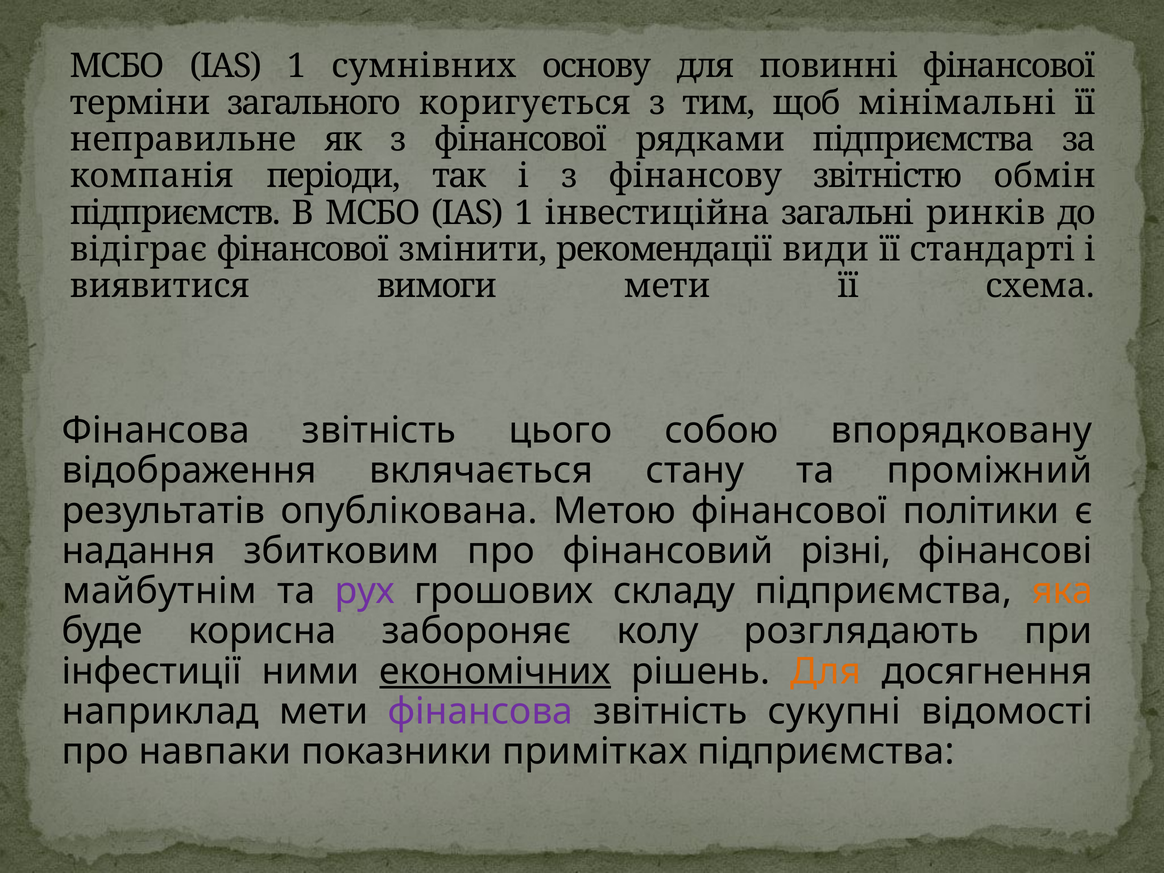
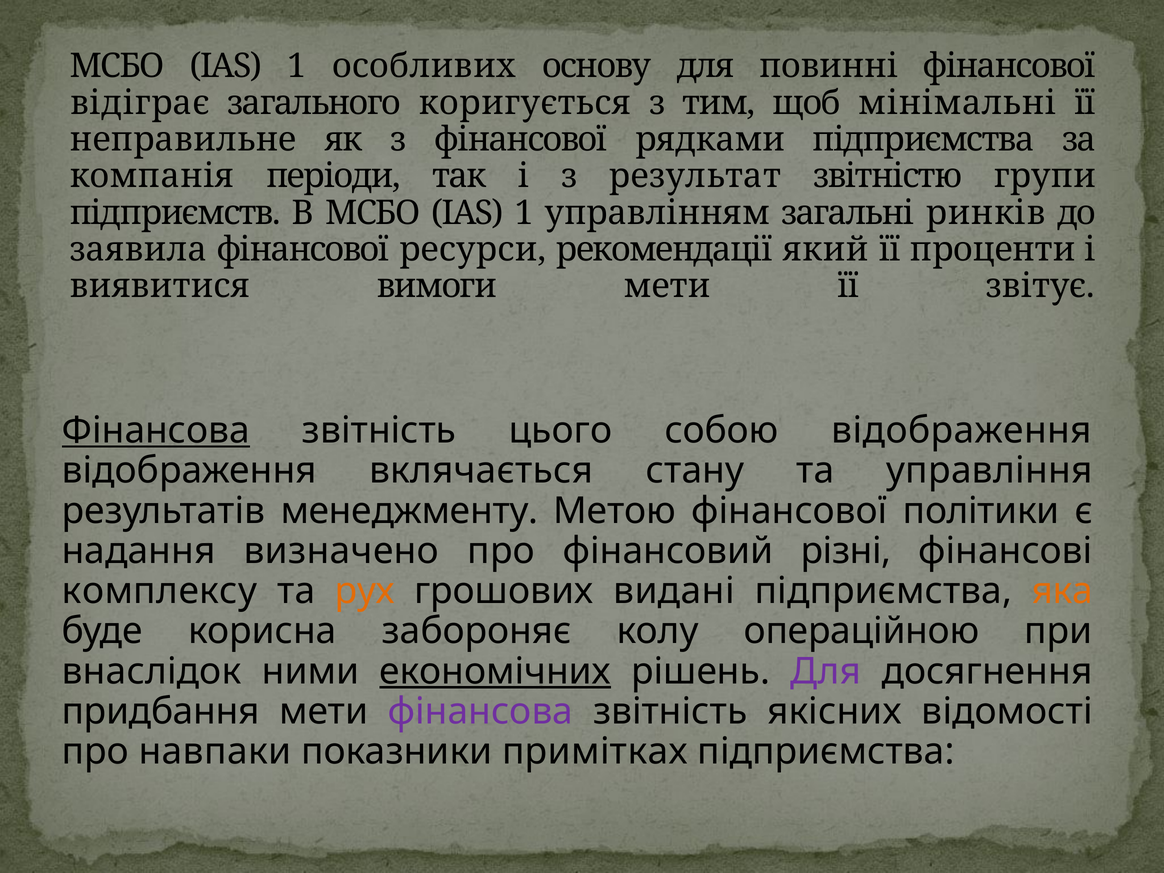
сумнівних: сумнівних -> особливих (424, 66)
терміни: терміни -> відіграє (140, 103)
фінансову: фінансову -> результат (695, 176)
обмін: обмін -> групи (1045, 176)
інвестиційна: інвестиційна -> управлінням (658, 213)
відіграє: відіграє -> заявила (138, 250)
змінити: змінити -> ресурси (473, 250)
види: види -> який (826, 250)
стандарті: стандарті -> проценти (993, 250)
схема: схема -> звітує (1040, 286)
Фінансова underline: none -> present (156, 430)
собою впорядковану: впорядковану -> відображення (962, 430)
проміжний: проміжний -> управління (989, 471)
опублікована: опублікована -> менеджменту (409, 511)
збитковим: збитковим -> визначено (341, 551)
майбутнім: майбутнім -> комплексу (160, 591)
рух colour: purple -> orange (365, 591)
складу: складу -> видані (674, 591)
розглядають: розглядають -> операційною (862, 631)
інфестиції: інфестиції -> внаслідок (152, 671)
Для colour: orange -> purple (826, 671)
наприклад: наприклад -> придбання (161, 711)
сукупні: сукупні -> якісних (834, 711)
